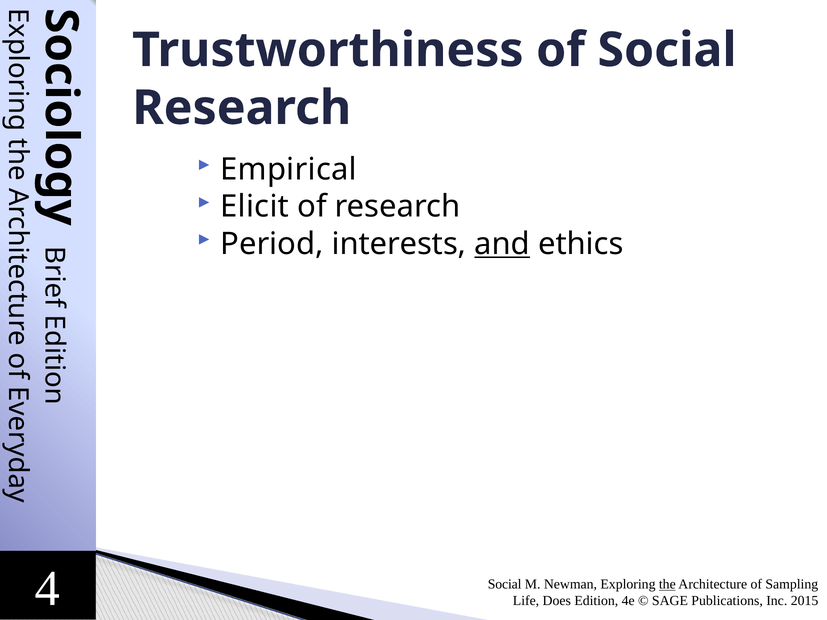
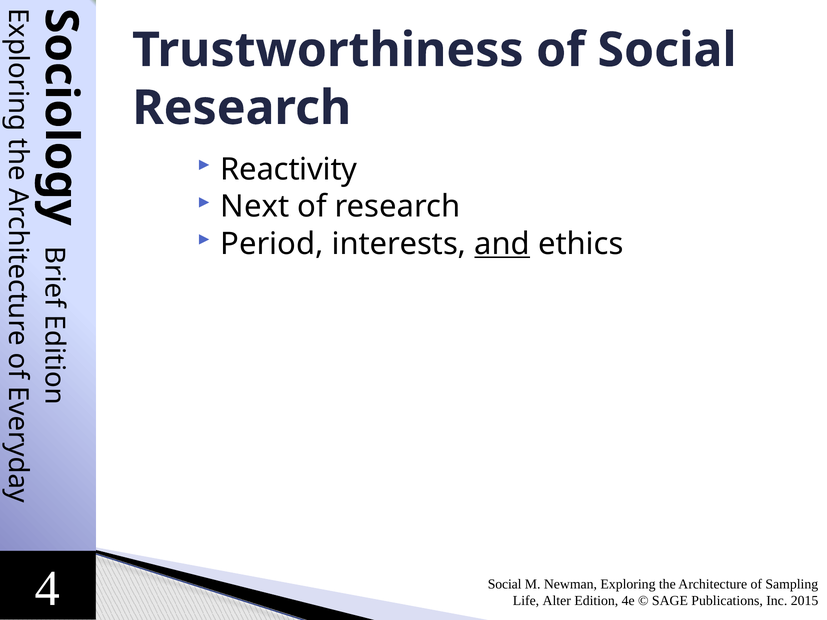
Empirical: Empirical -> Reactivity (289, 170)
Elicit: Elicit -> Next (255, 207)
the underline: present -> none (667, 585)
Does: Does -> Alter (557, 601)
